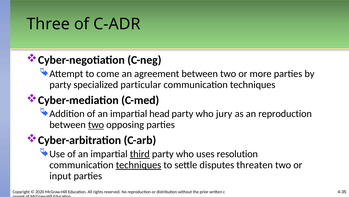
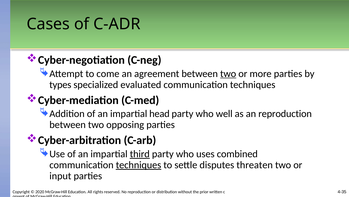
Three: Three -> Cases (48, 24)
two underline: none -> present (228, 73)
party: party -> types (60, 84)
particular: particular -> evaluated (141, 84)
jury: jury -> well (224, 113)
two underline: present -> none (96, 124)
resolution: resolution -> combined (237, 153)
